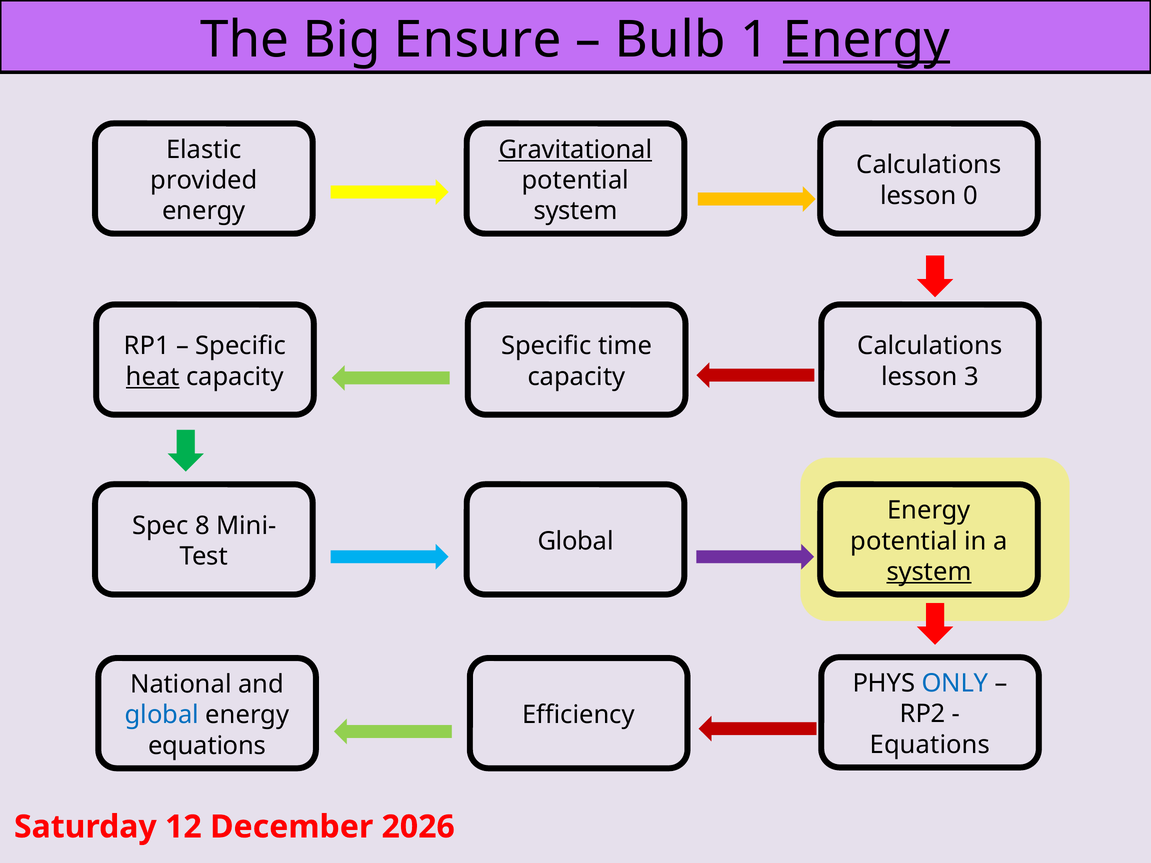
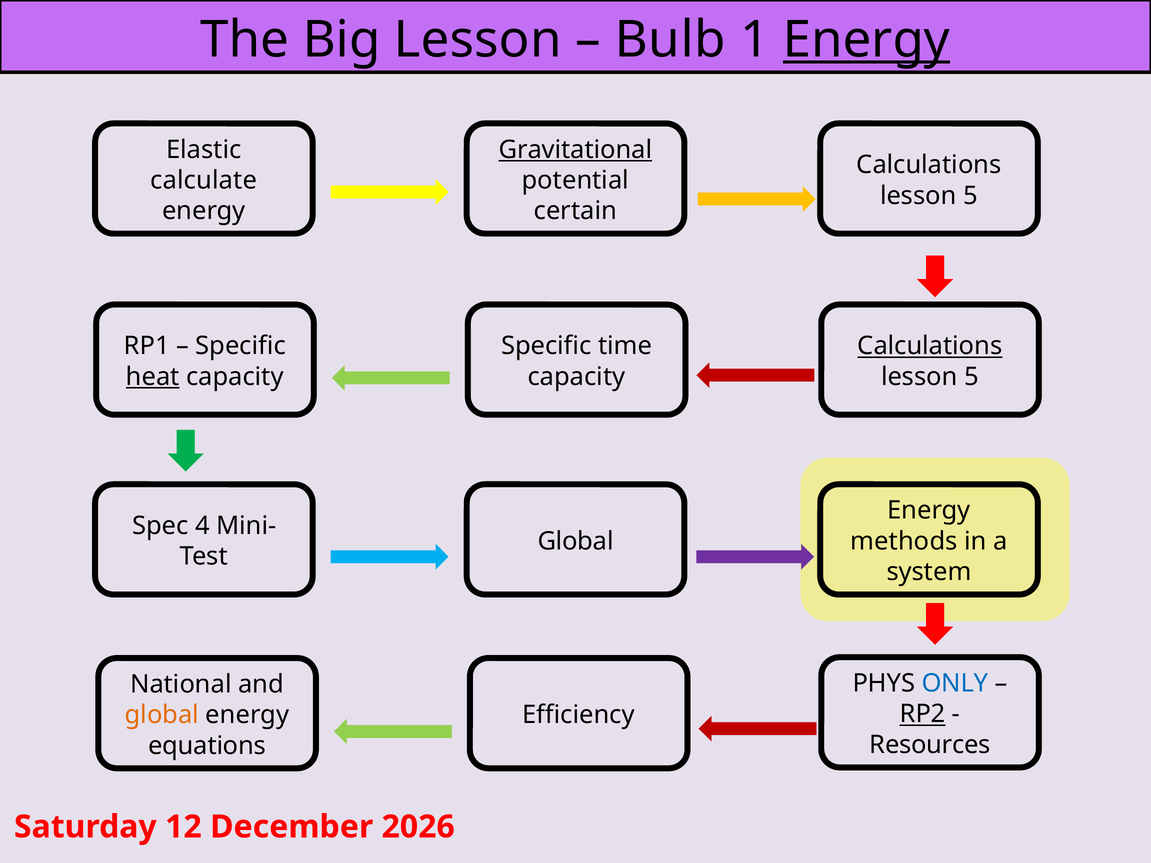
Big Ensure: Ensure -> Lesson (478, 40)
provided: provided -> calculate (204, 180)
0: 0 -> 5 (970, 196)
system: system -> certain (575, 211)
Calculations underline: none -> present (930, 346)
3: 3 -> 5 (971, 377)
8: 8 -> 4 (202, 526)
potential: potential -> methods (904, 541)
system underline: present -> none (929, 572)
RP2 underline: none -> present (923, 714)
global colour: blue -> orange (162, 715)
Equations: Equations -> Resources (930, 745)
